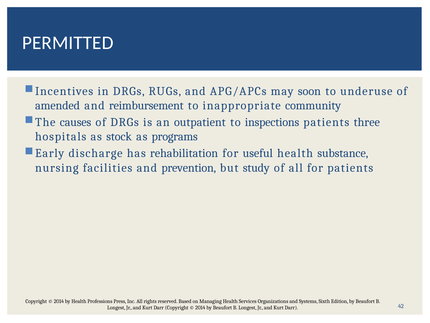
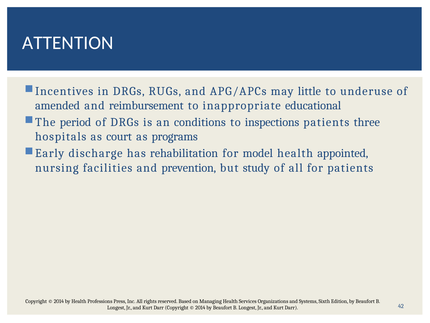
PERMITTED: PERMITTED -> ATTENTION (68, 43)
soon: soon -> little (309, 91)
community: community -> educational (313, 105)
causes: causes -> period (75, 122)
outpatient: outpatient -> conditions (200, 122)
stock: stock -> court (119, 136)
useful: useful -> model (258, 153)
substance: substance -> appointed (343, 153)
